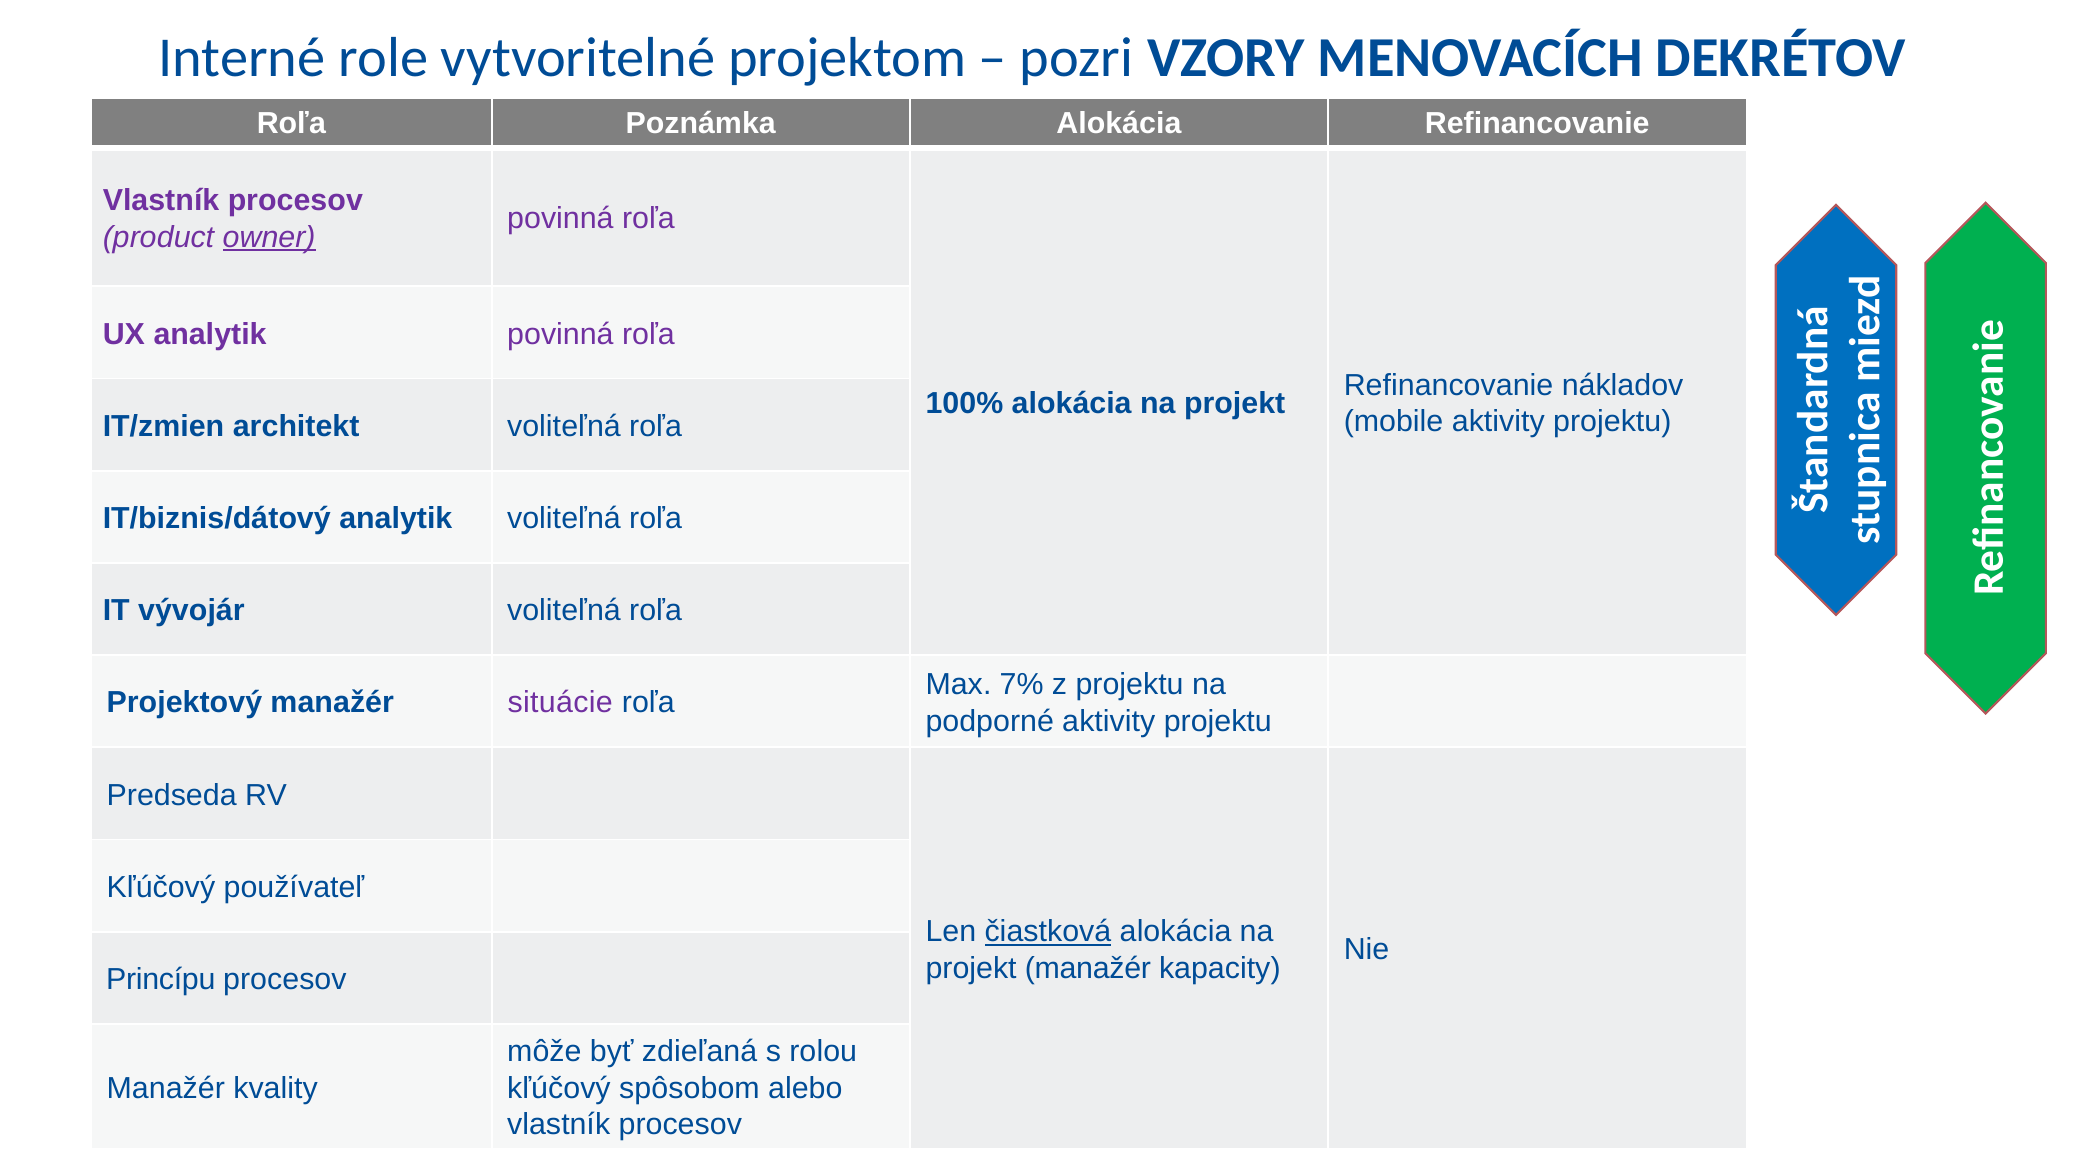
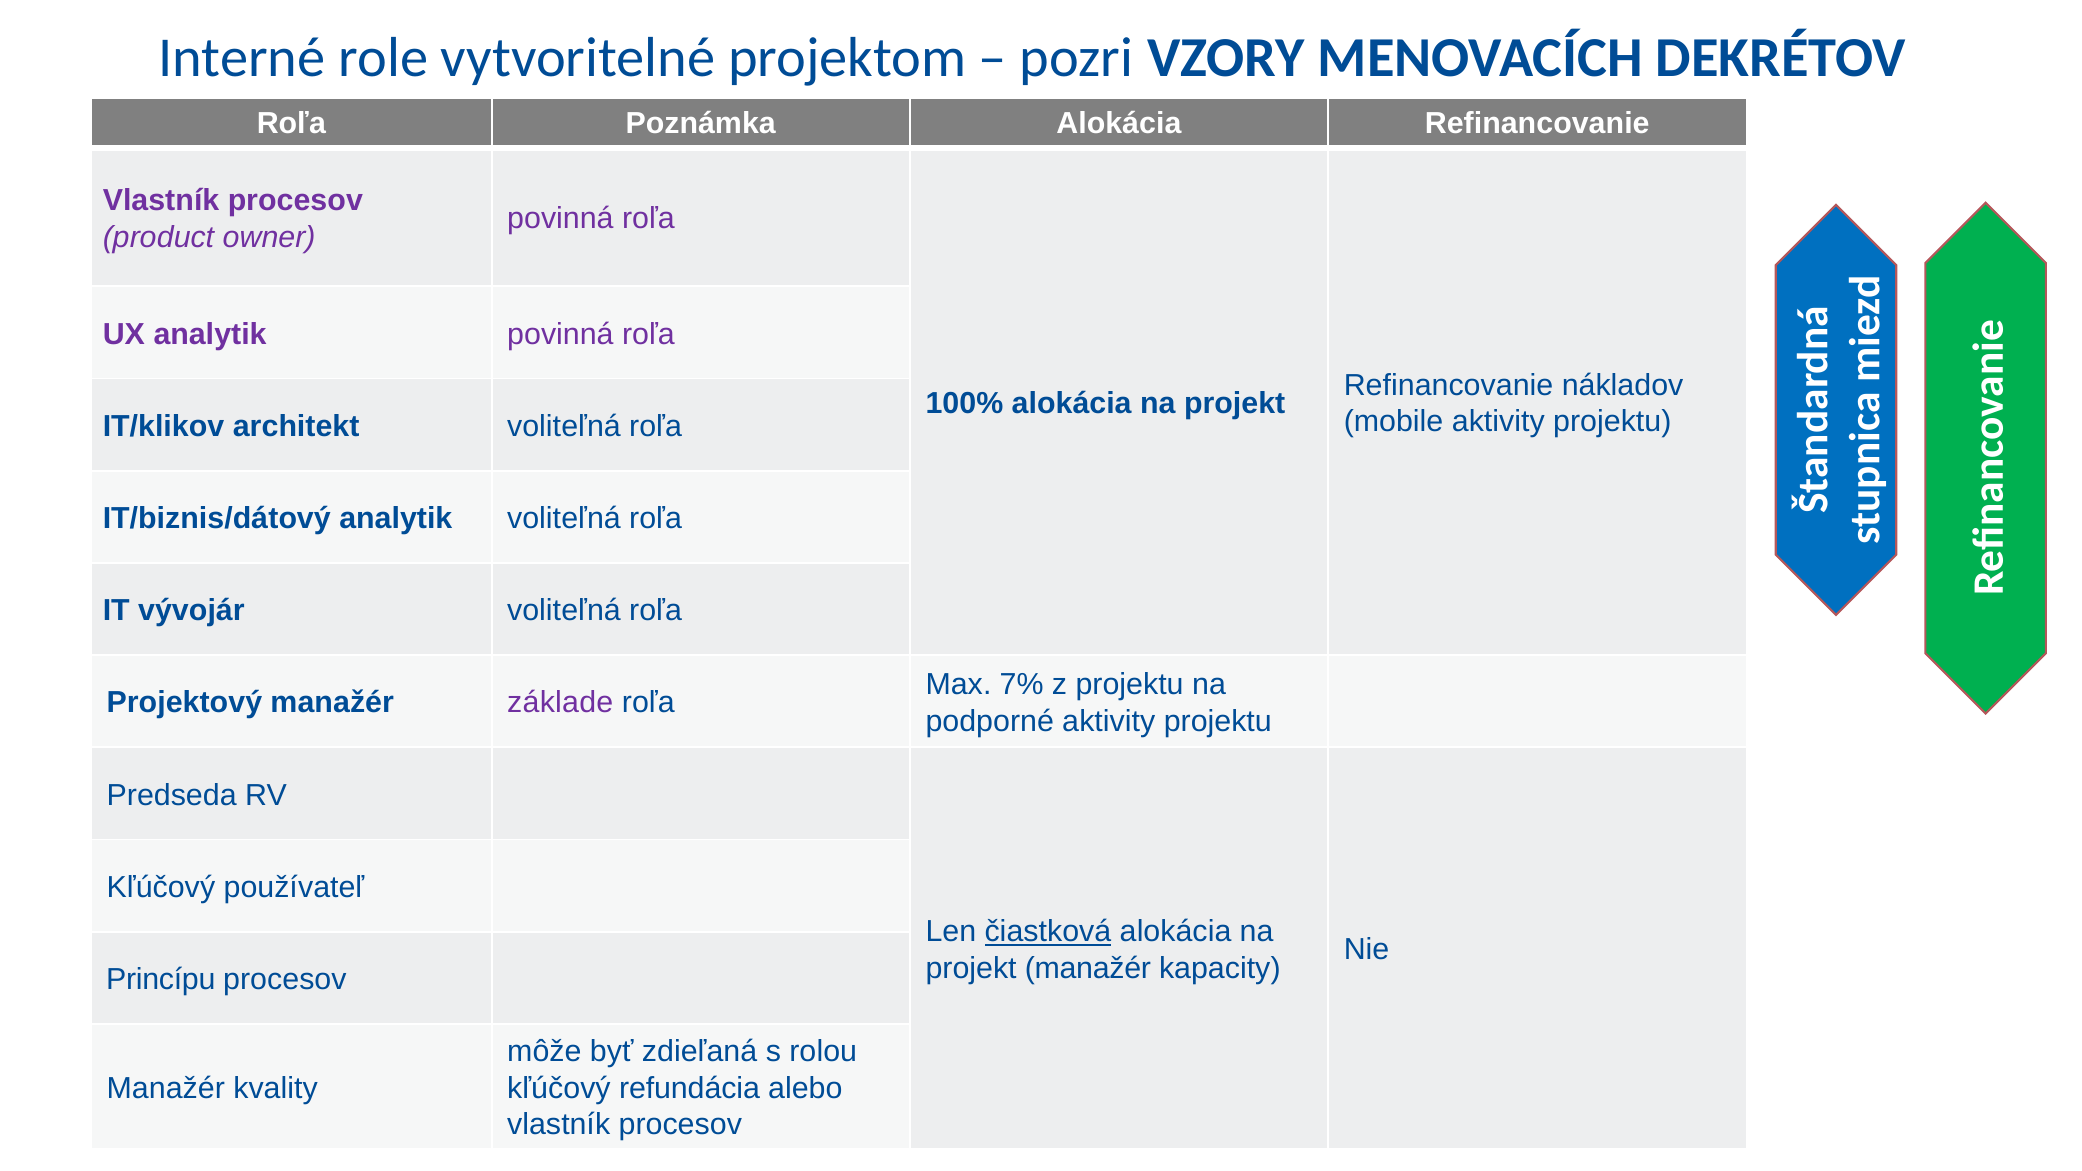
owner underline: present -> none (269, 237)
IT/zmien: IT/zmien -> IT/klikov (163, 426)
situácie: situácie -> základe (560, 703)
spôsobom: spôsobom -> refundácia (689, 1088)
